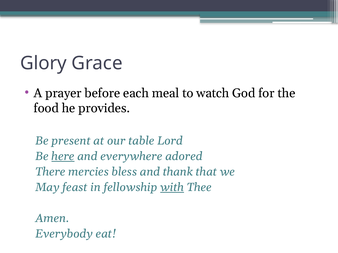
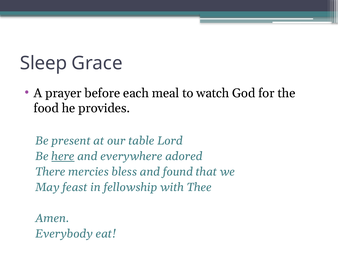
Glory: Glory -> Sleep (44, 63)
thank: thank -> found (178, 172)
with underline: present -> none (172, 188)
